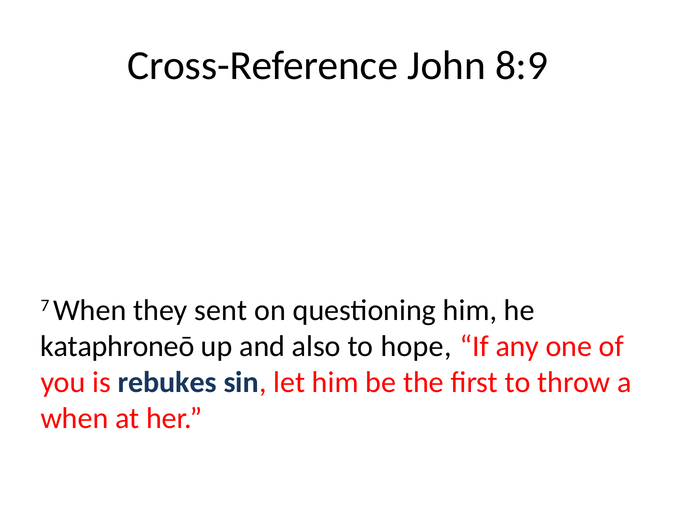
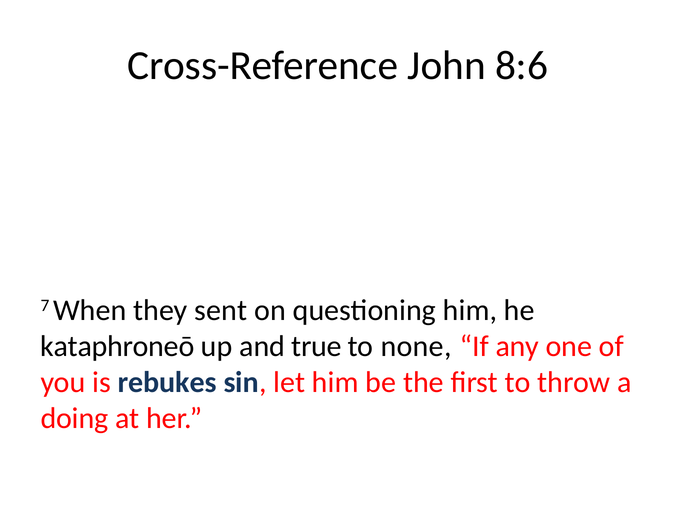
8:9: 8:9 -> 8:6 (521, 65)
also: also -> true (317, 346)
hope: hope -> none (416, 346)
when: when -> doing (74, 418)
